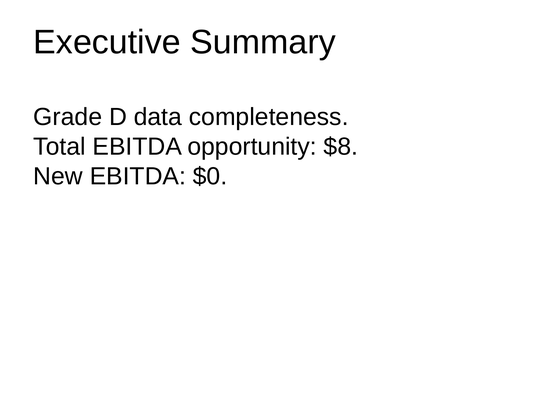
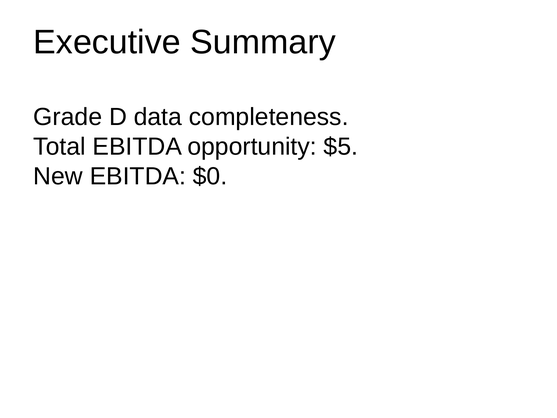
$8: $8 -> $5 (341, 147)
